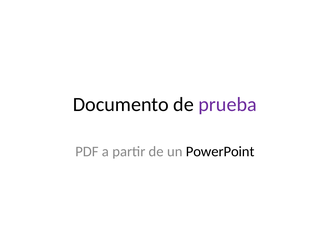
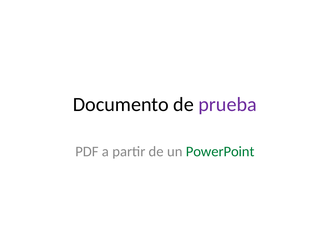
PowerPoint colour: black -> green (220, 152)
